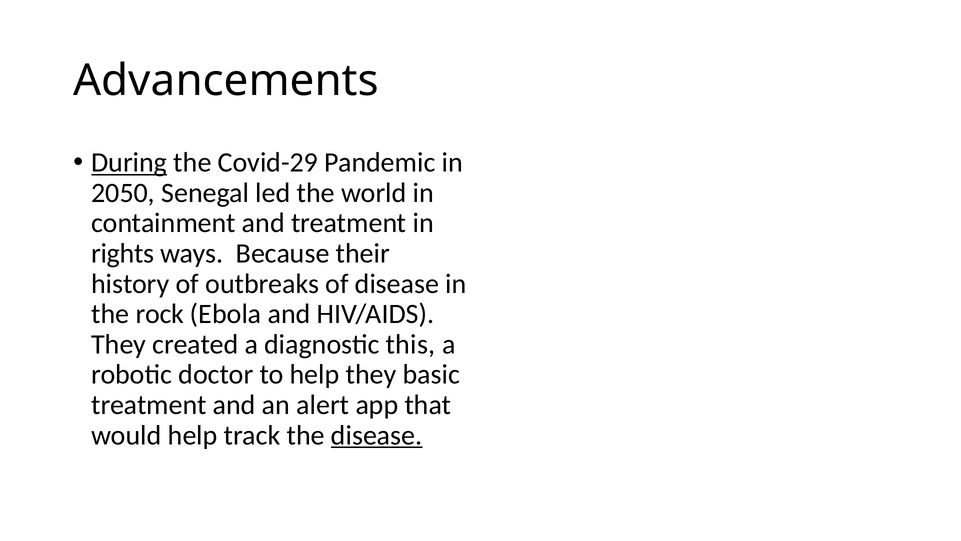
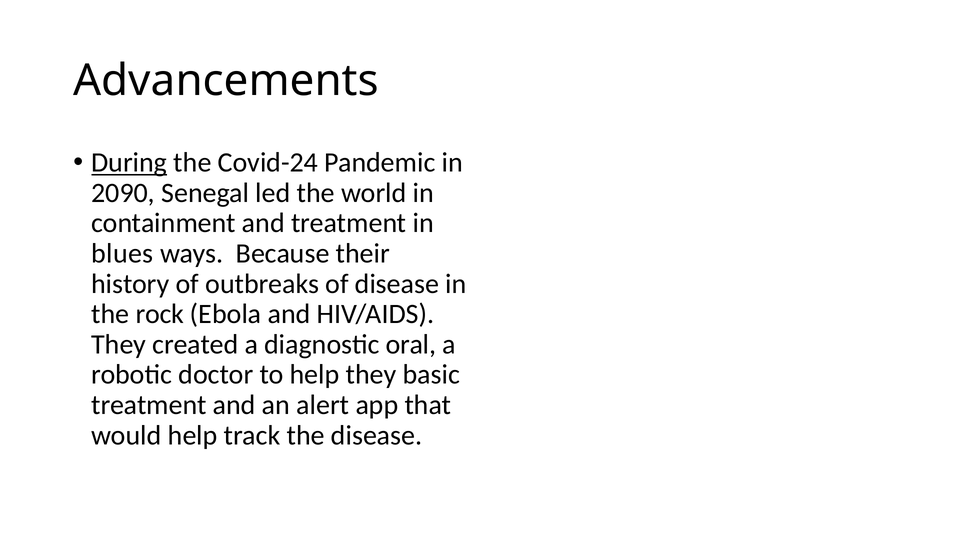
Covid-29: Covid-29 -> Covid-24 (268, 162)
2050: 2050 -> 2090 (123, 193)
rights: rights -> blues (122, 253)
this: this -> oral (411, 344)
disease underline: present -> none (377, 435)
